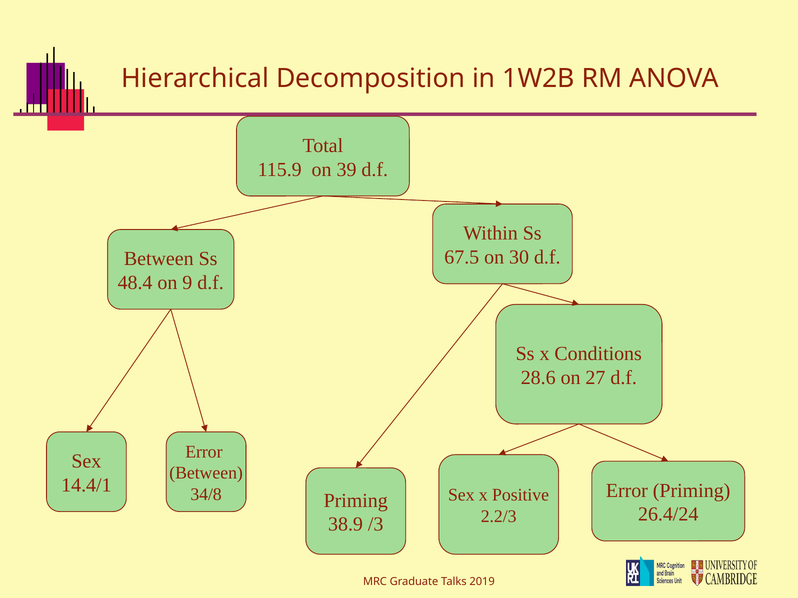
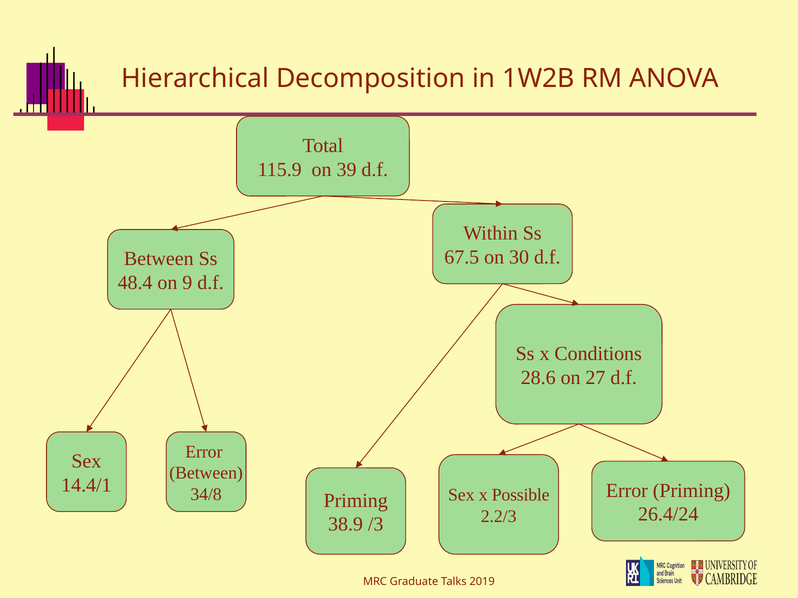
Positive: Positive -> Possible (521, 495)
